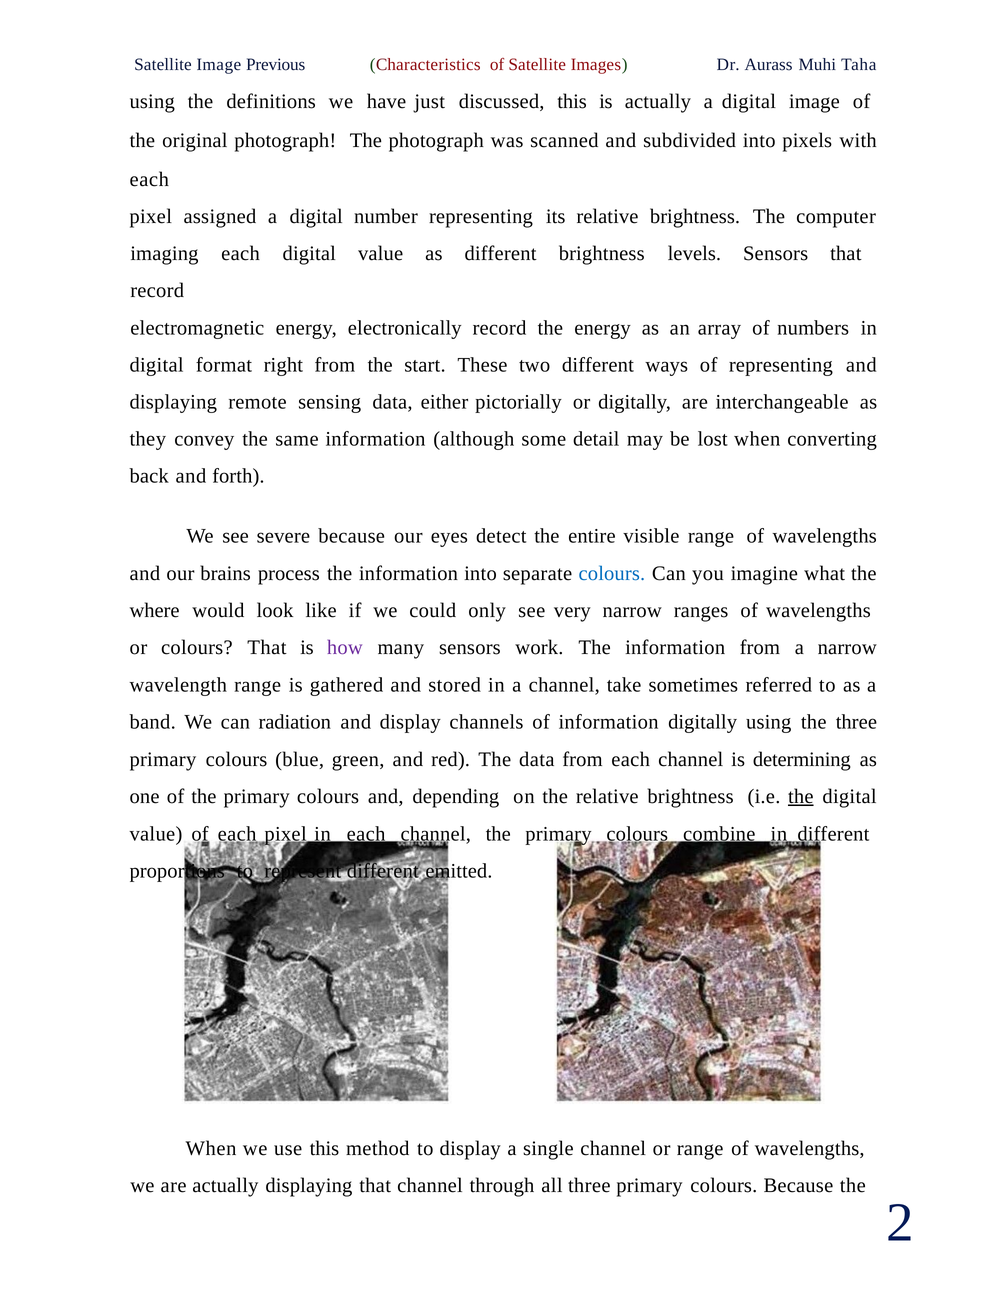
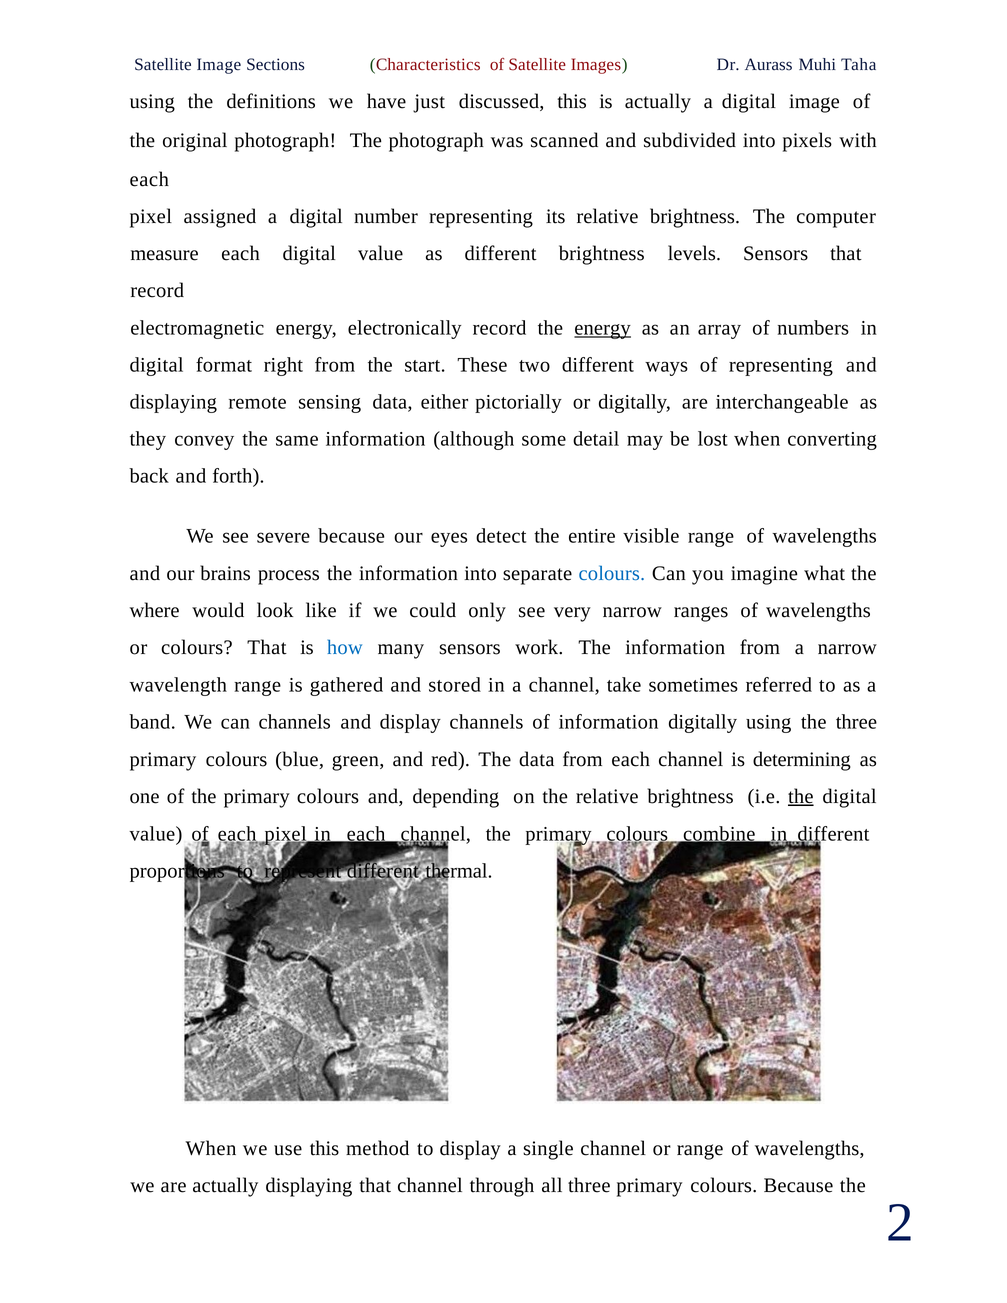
Previous: Previous -> Sections (276, 64)
imaging: imaging -> measure (164, 253)
energy underline: none -> present (603, 328)
how colour: purple -> blue (345, 648)
can radiation: radiation -> channels (295, 722)
emitted: emitted -> thermal (459, 871)
